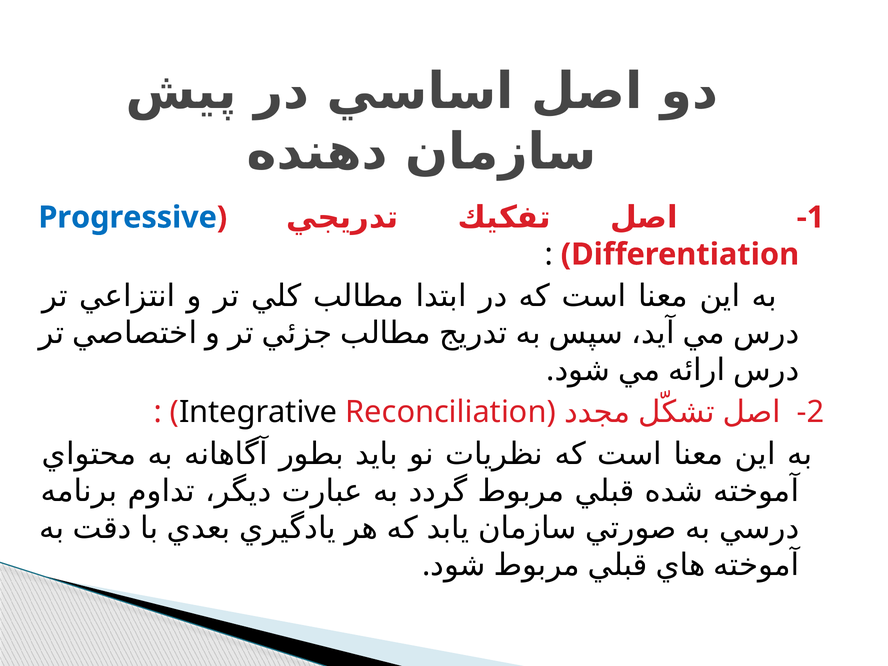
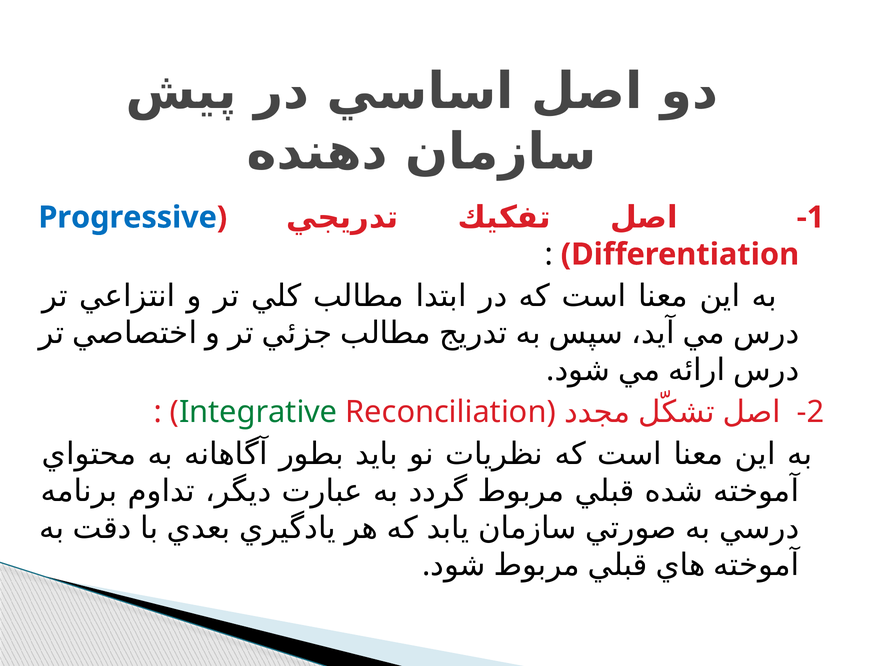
Integrative colour: black -> green (258, 412)
